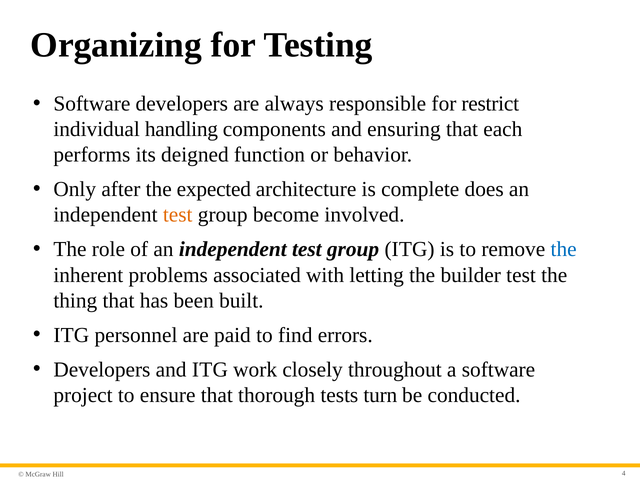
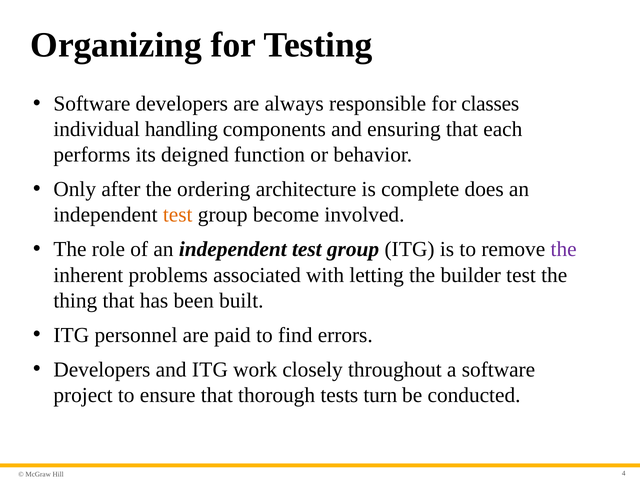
restrict: restrict -> classes (490, 104)
expected: expected -> ordering (214, 189)
the colour: blue -> purple (564, 249)
